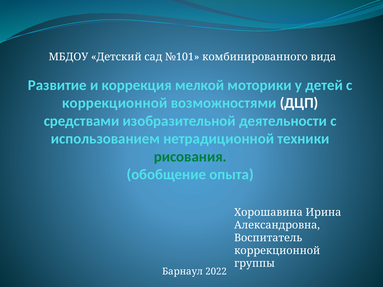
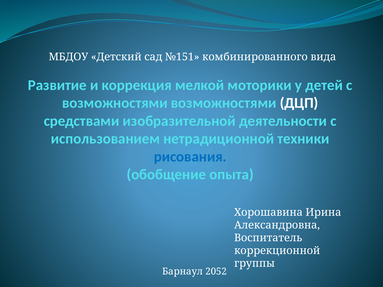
№101: №101 -> №151 (182, 57)
коррекционной: коррекционной -> возможностями (115, 103)
рисования colour: green -> blue (190, 157)
2022: 2022 -> 2052 (216, 272)
